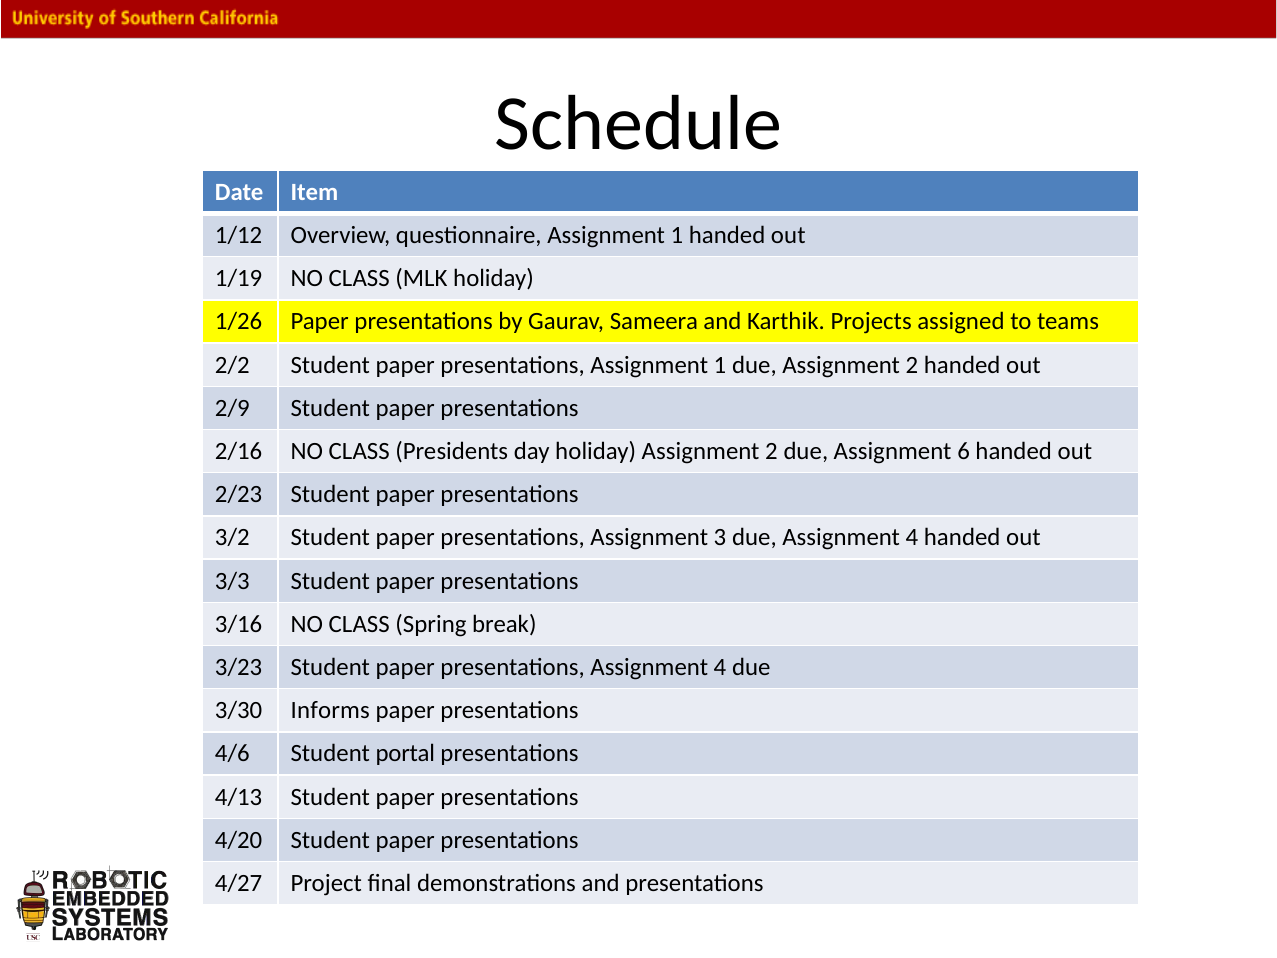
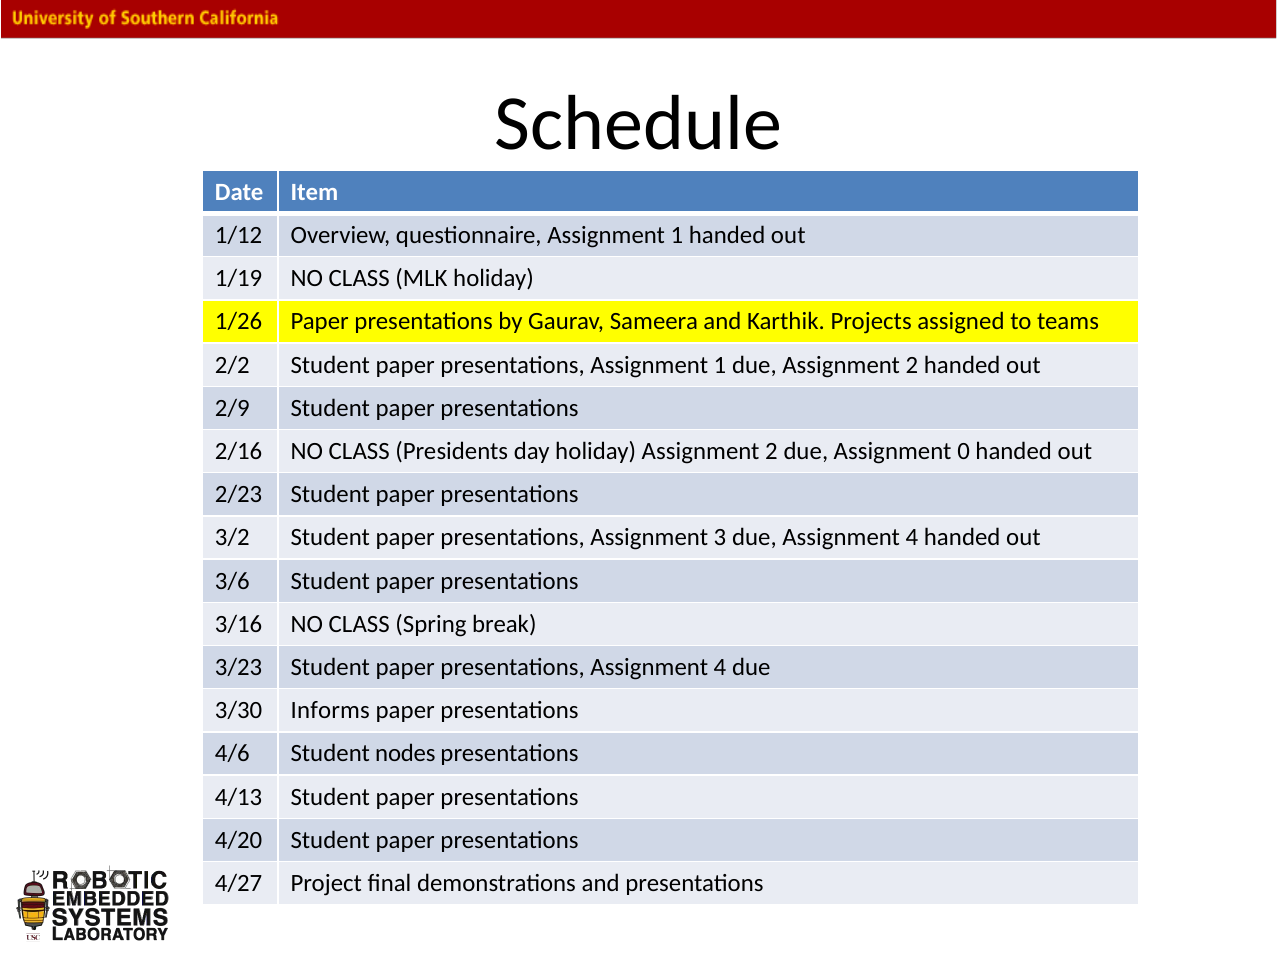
6: 6 -> 0 (964, 451)
3/3: 3/3 -> 3/6 (232, 581)
portal: portal -> nodes (405, 754)
